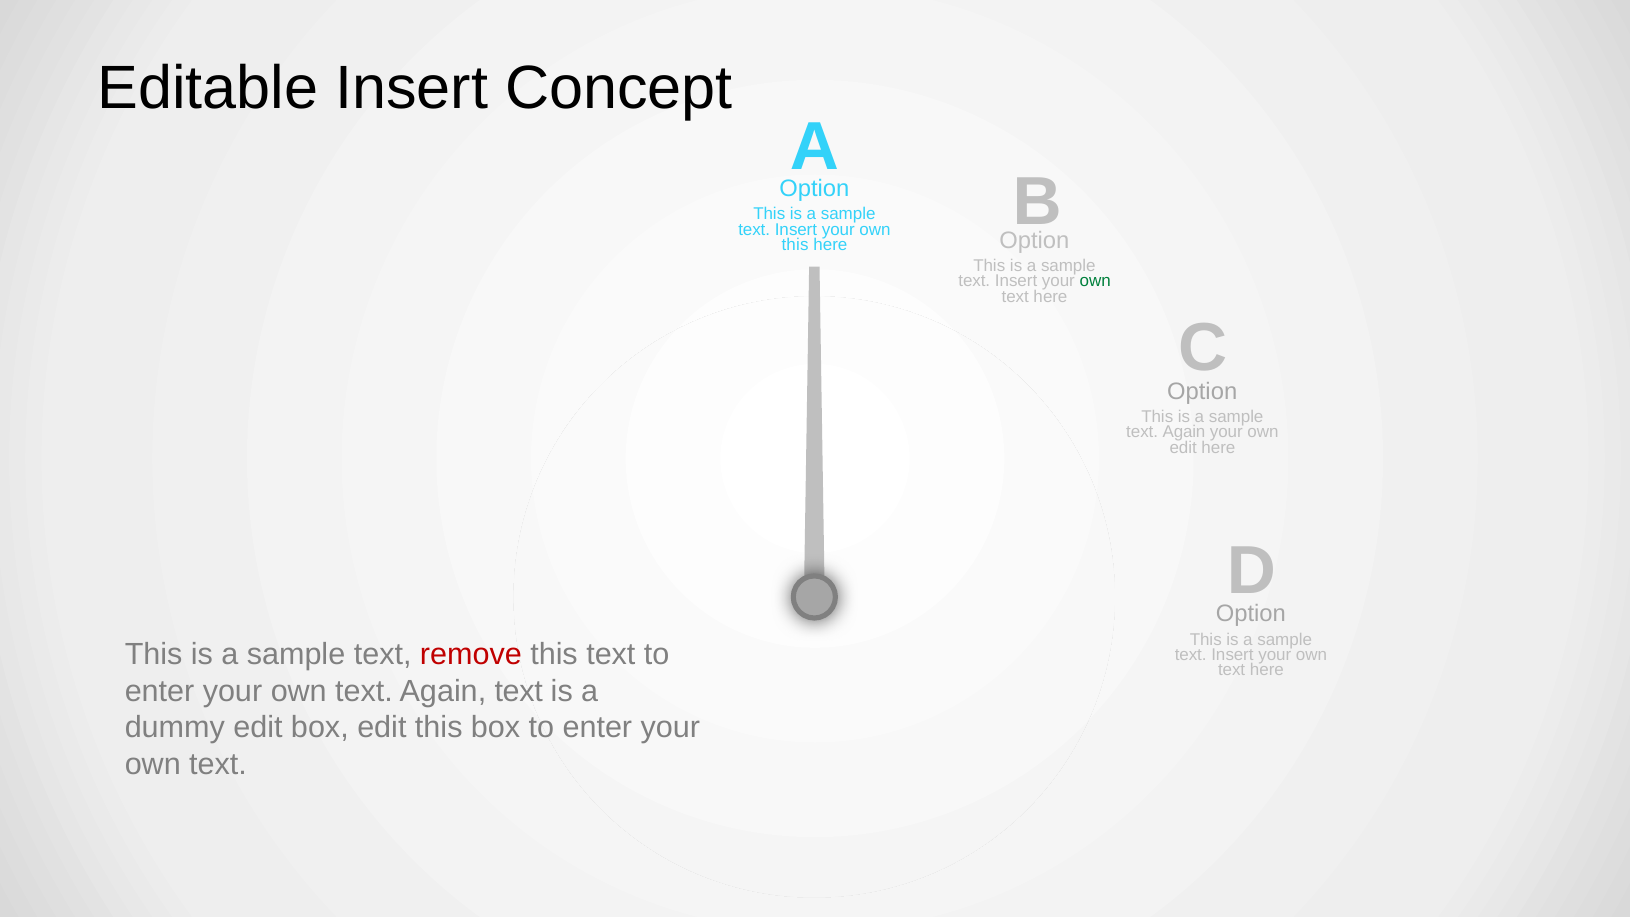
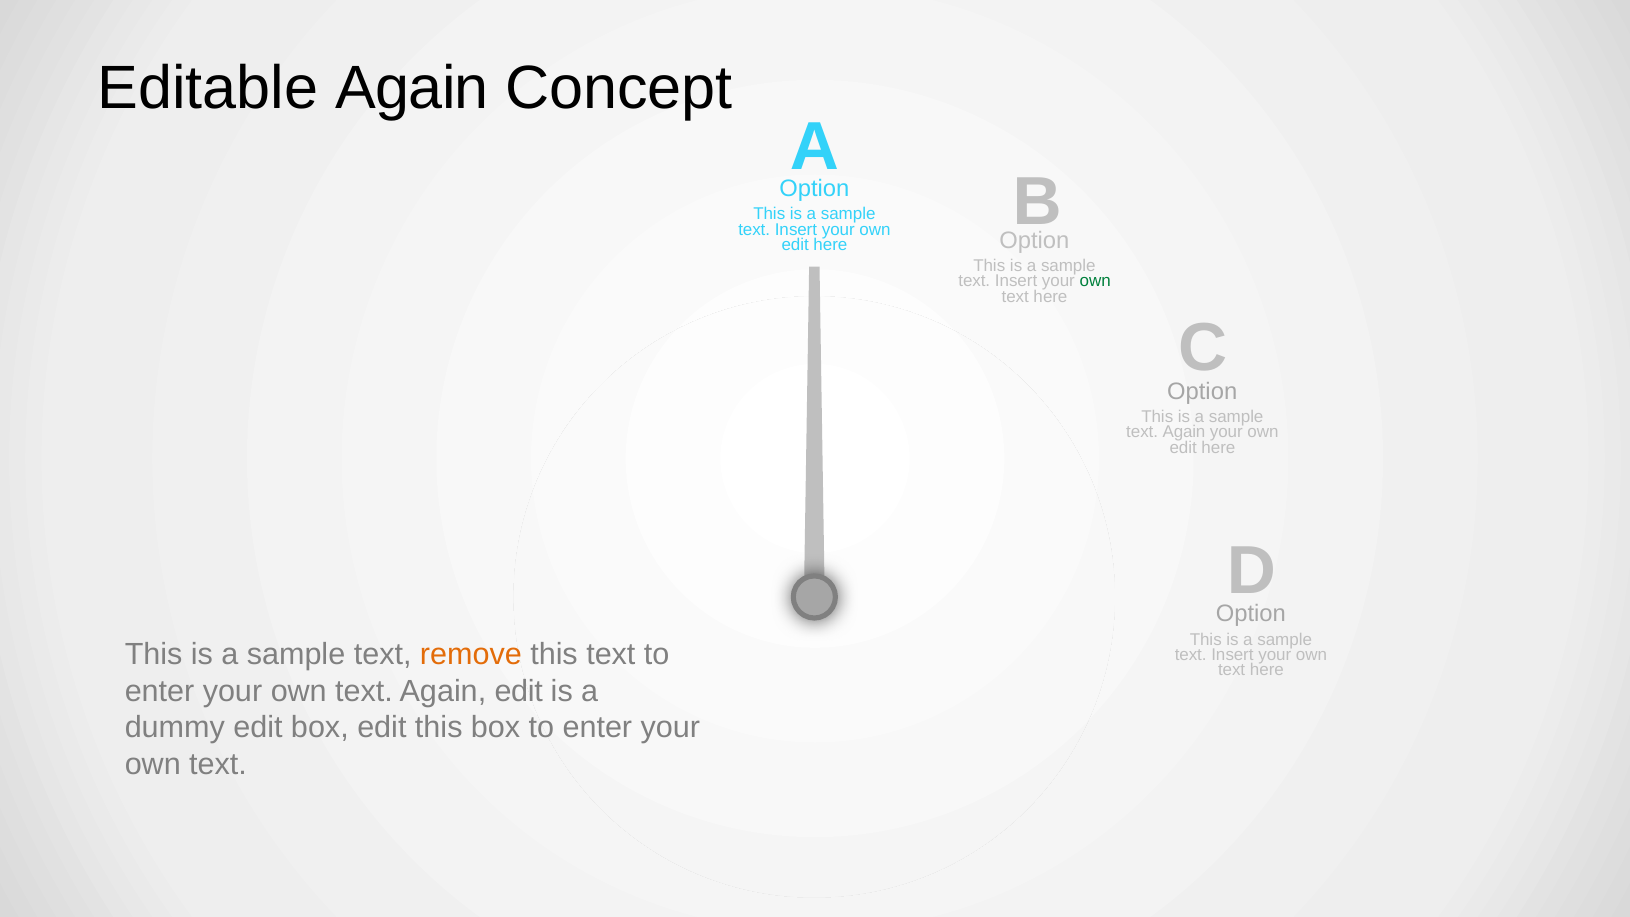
Editable Insert: Insert -> Again (412, 89)
this: this -> edit (795, 245)
remove colour: red -> orange (471, 654)
Again text: text -> edit (519, 691)
